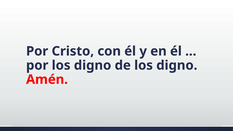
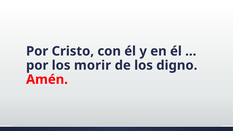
por los digno: digno -> morir (93, 65)
